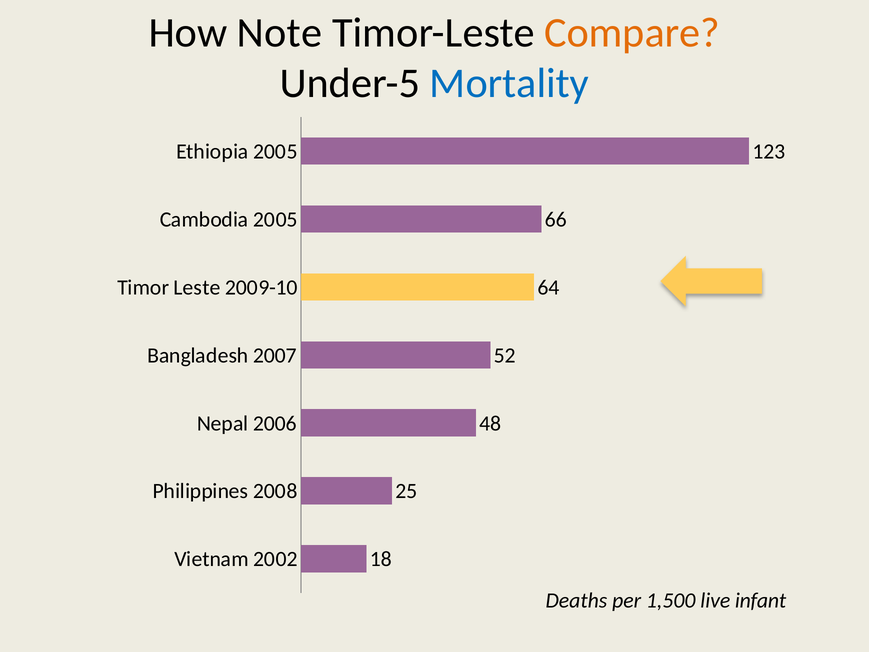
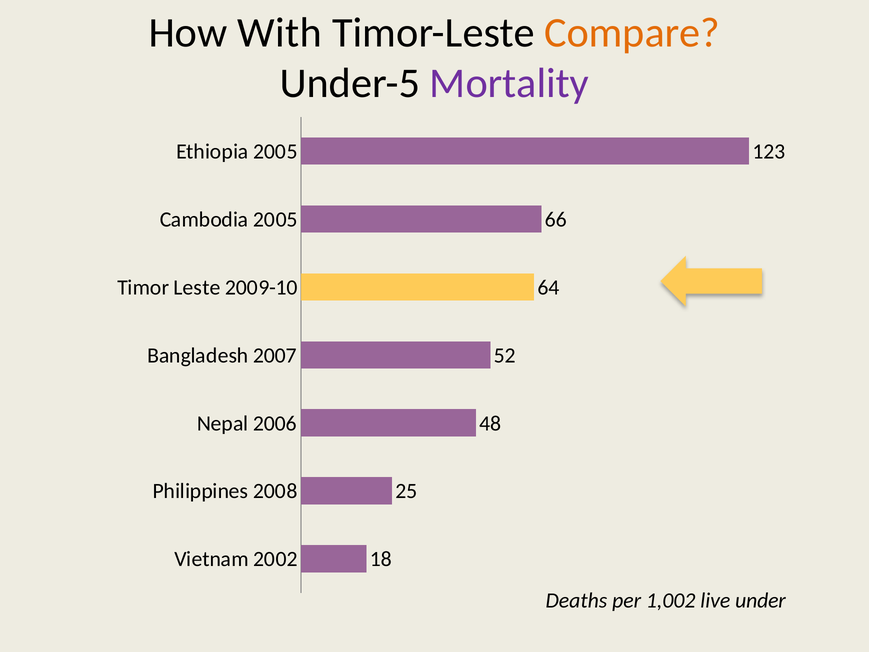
Note: Note -> With (280, 33)
Mortality colour: blue -> purple (509, 83)
1,500: 1,500 -> 1,002 (671, 600)
infant: infant -> under (760, 600)
